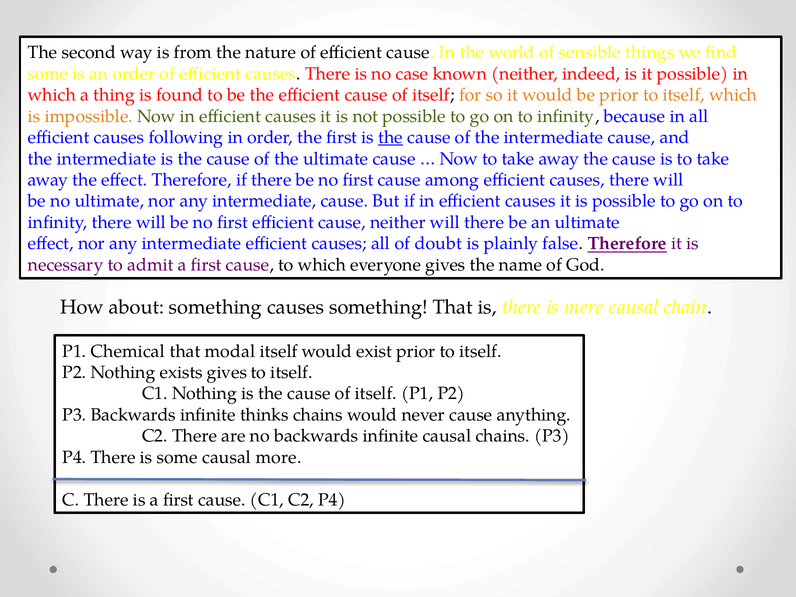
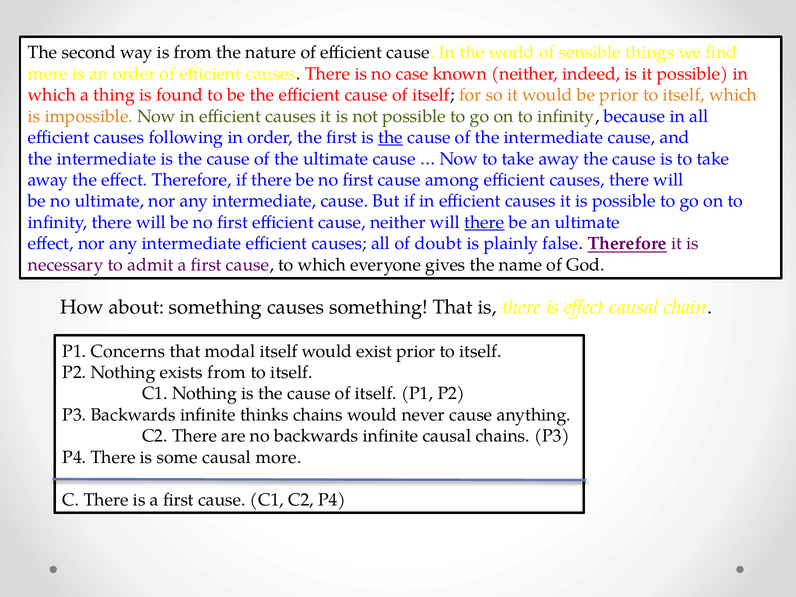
some: some -> mere (48, 74)
there underline: none -> present (484, 222)
is mere: mere -> effect (584, 307)
Chemical: Chemical -> Concerns (128, 351)
exists gives: gives -> from (227, 372)
